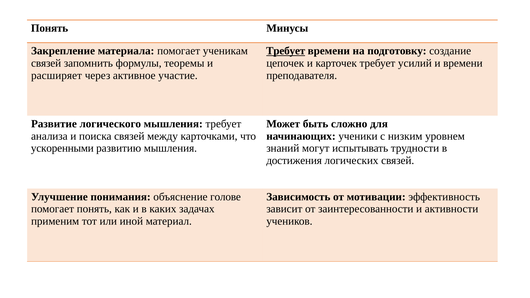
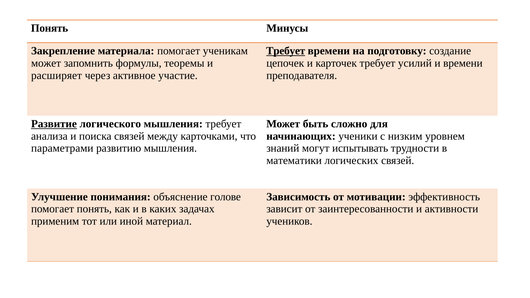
связей: связей -> может (46, 63)
Развитие underline: none -> present (54, 124)
ускоренными: ускоренными -> параметрами (62, 148)
достижения: достижения -> математики (294, 161)
